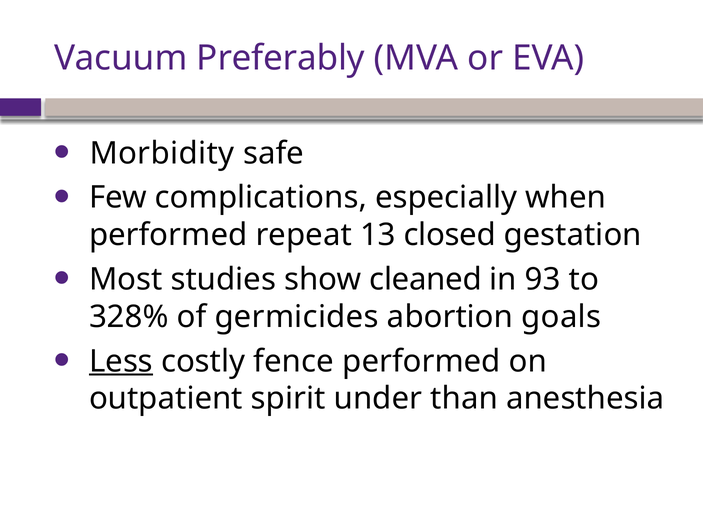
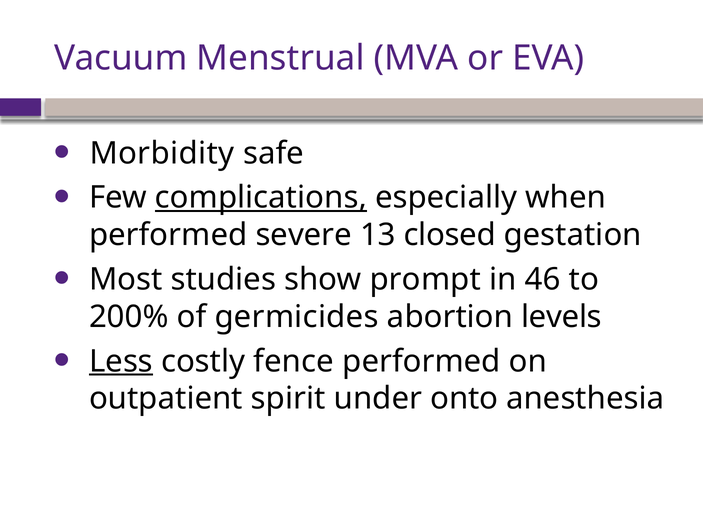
Preferably: Preferably -> Menstrual (281, 58)
complications underline: none -> present (261, 198)
repeat: repeat -> severe (304, 235)
cleaned: cleaned -> prompt (425, 280)
93: 93 -> 46 (543, 280)
328%: 328% -> 200% (129, 317)
goals: goals -> levels (562, 317)
than: than -> onto (464, 399)
